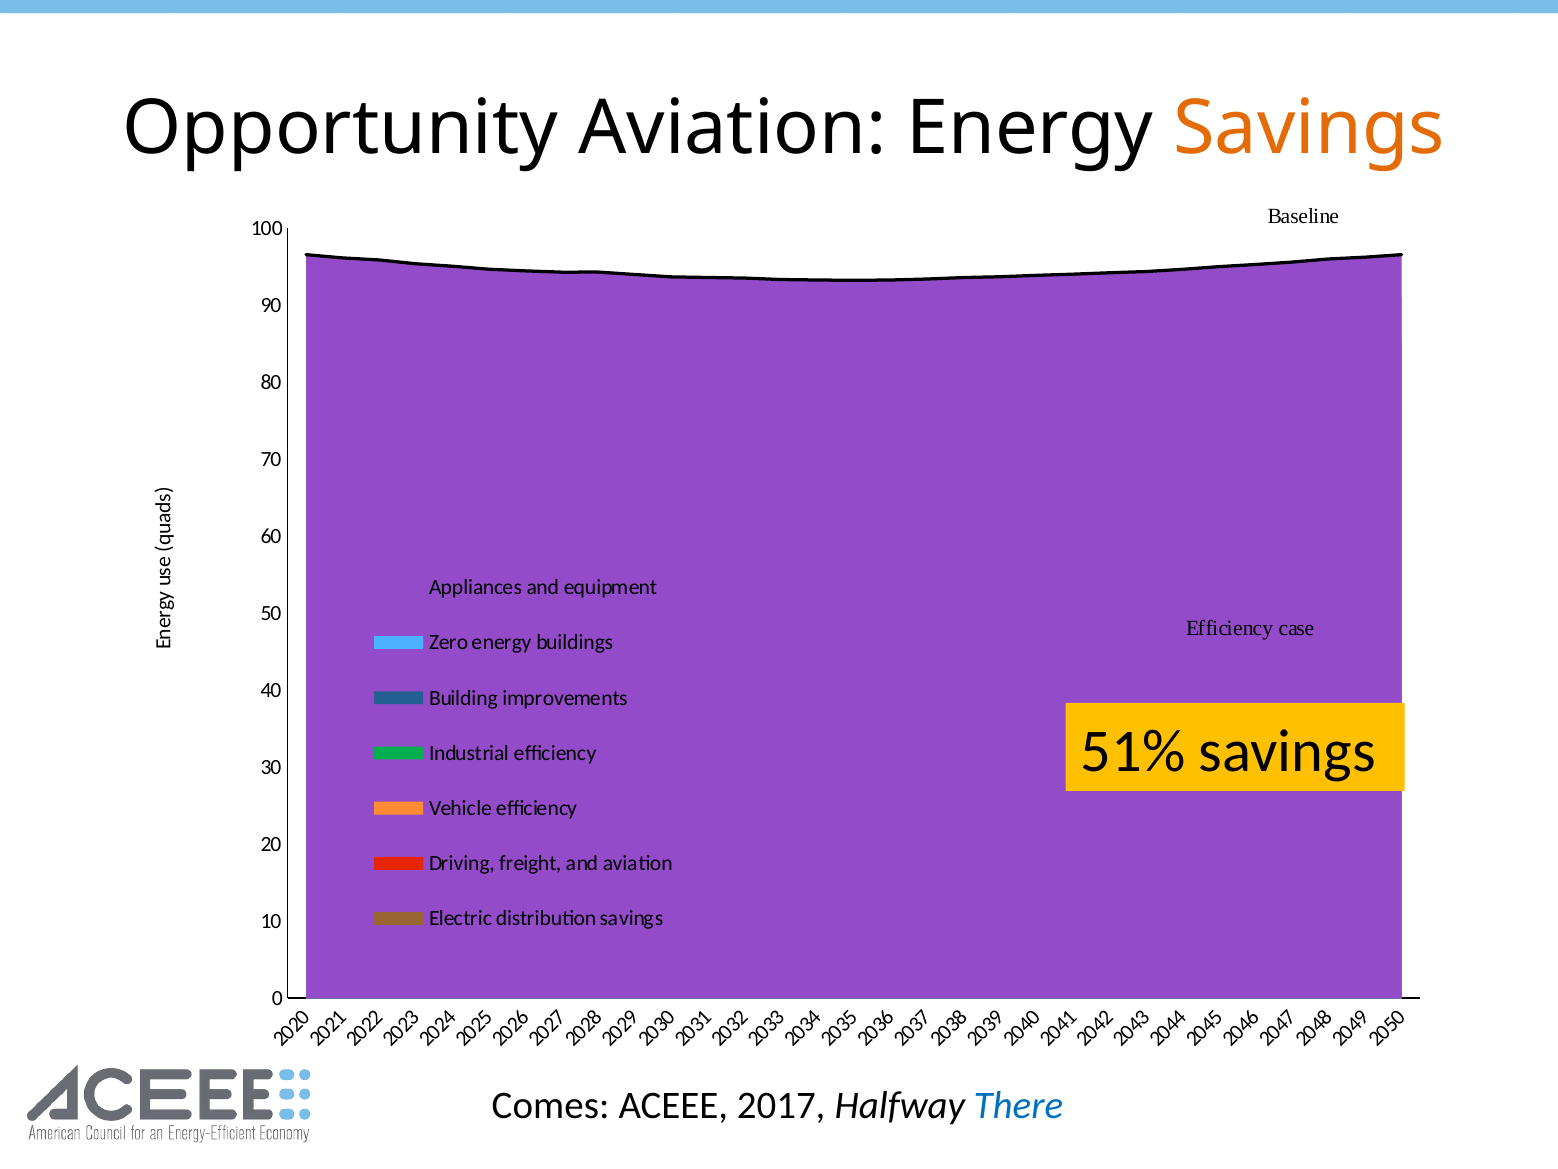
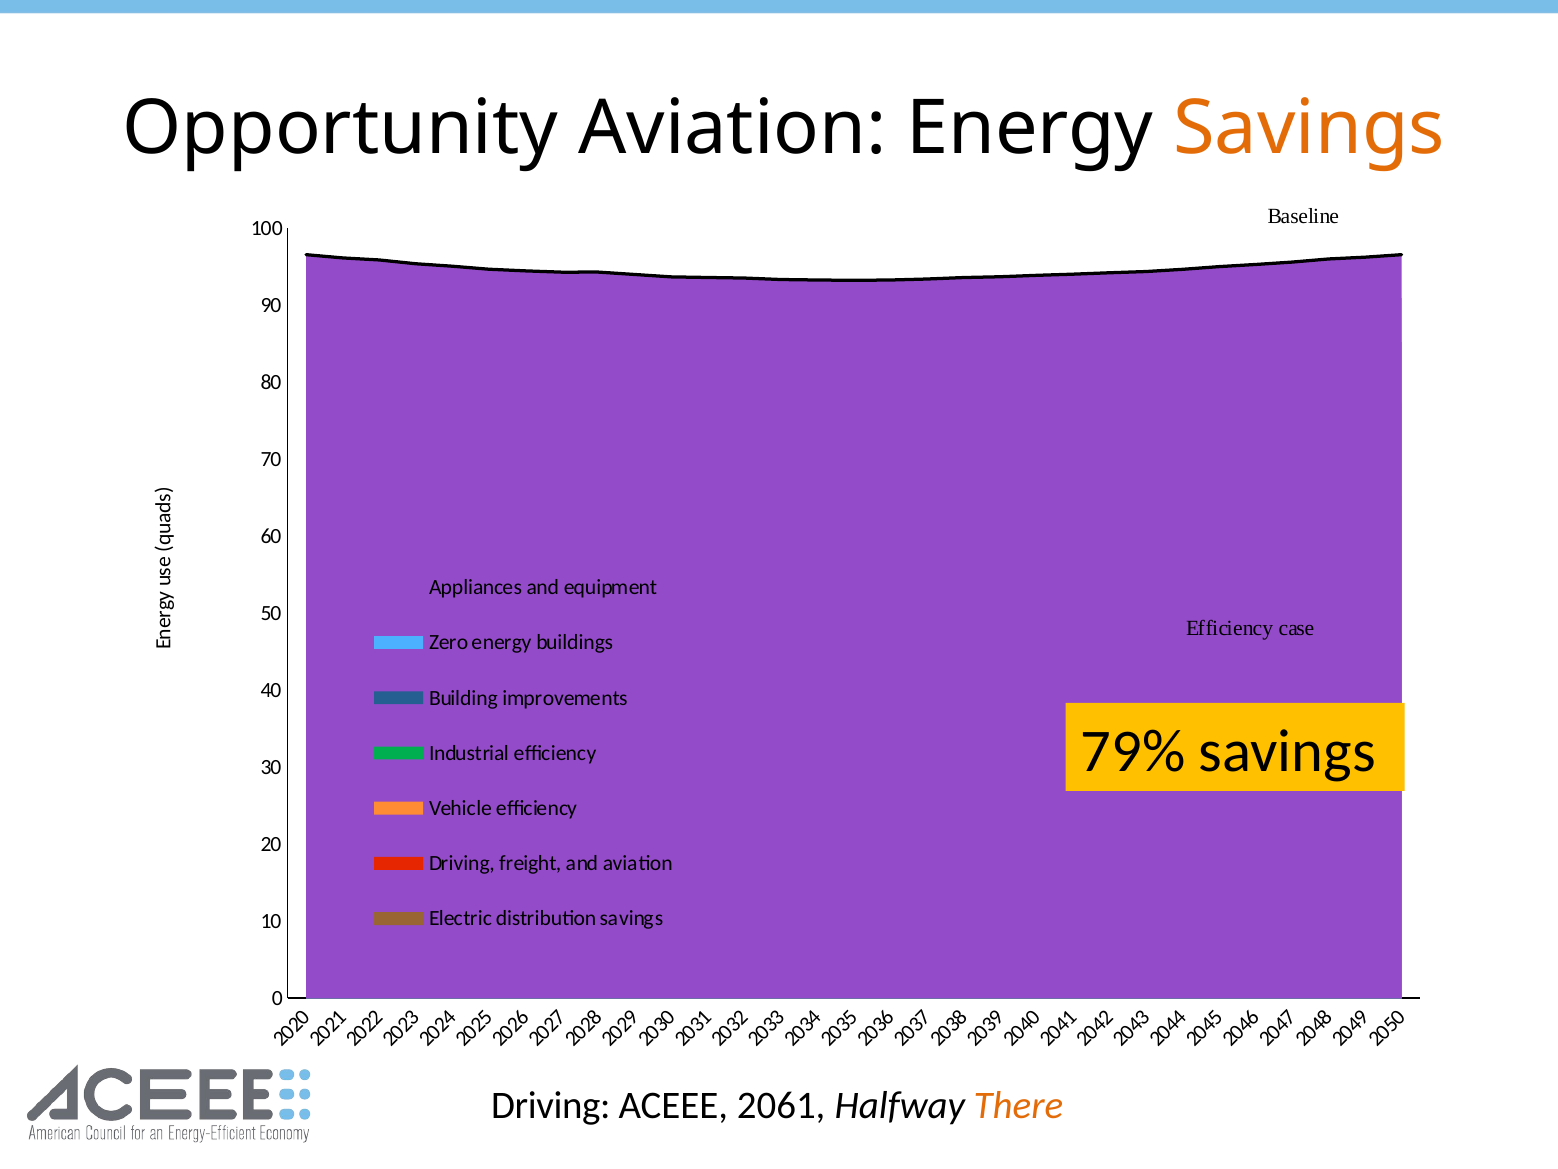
51%: 51% -> 79% (1133, 751)
Comes: Comes -> Driving (551, 1105)
2017: 2017 -> 2061 (781, 1105)
There colour: blue -> orange (1018, 1105)
